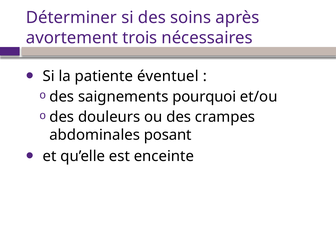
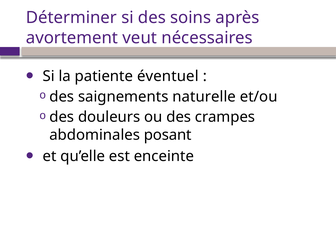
trois: trois -> veut (140, 38)
pourquoi: pourquoi -> naturelle (204, 97)
